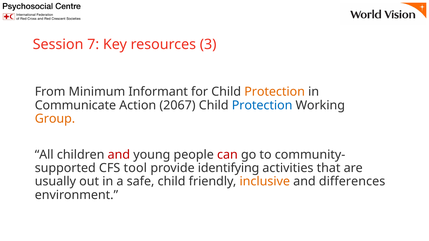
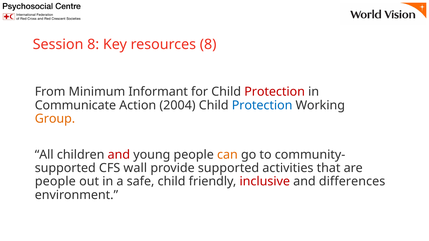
Session 7: 7 -> 8 (93, 45)
resources 3: 3 -> 8 (208, 45)
Protection colour: orange -> red (275, 92)
2067: 2067 -> 2004 (178, 105)
can colour: red -> orange (227, 155)
tool: tool -> wall (135, 168)
provide identifying: identifying -> supported (229, 168)
usually: usually -> people (55, 182)
inclusive colour: orange -> red (265, 182)
